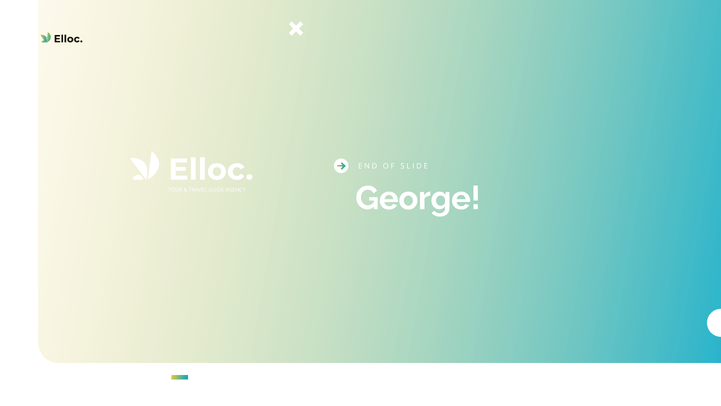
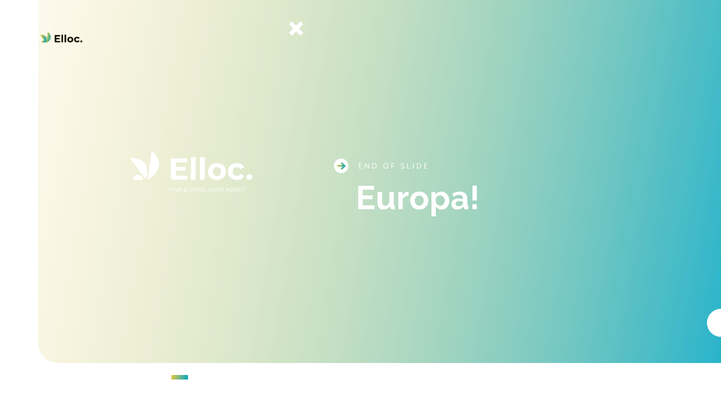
George: George -> Europa (418, 198)
